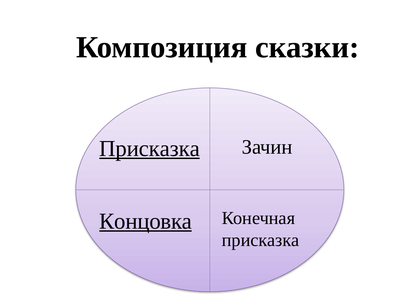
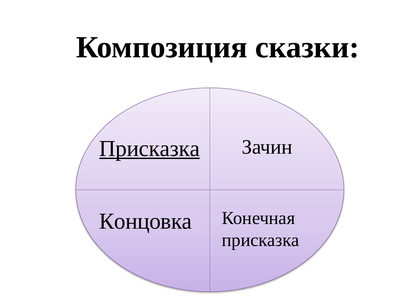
Концовка underline: present -> none (146, 221)
